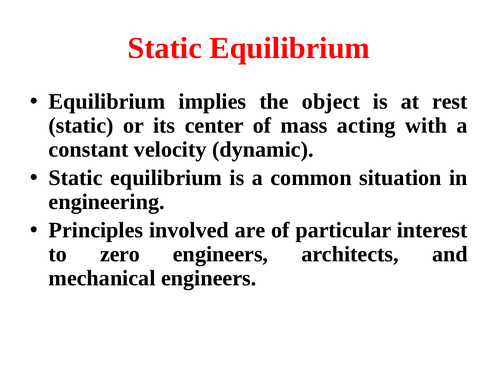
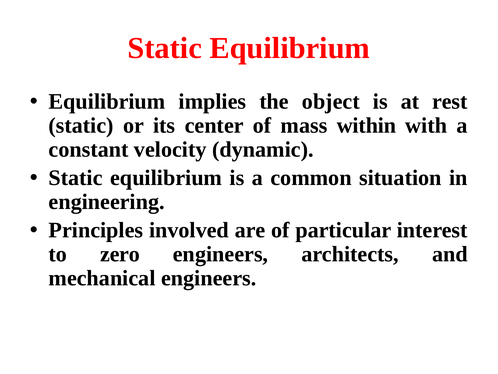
acting: acting -> within (366, 125)
